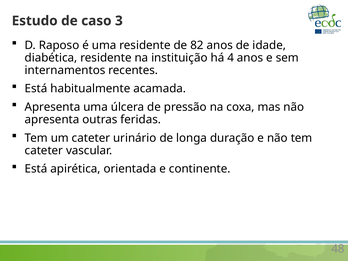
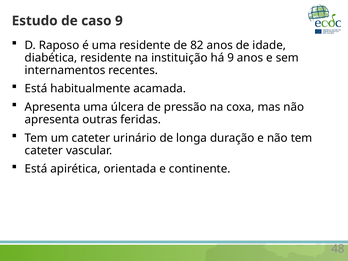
caso 3: 3 -> 9 (119, 21)
há 4: 4 -> 9 (231, 58)
